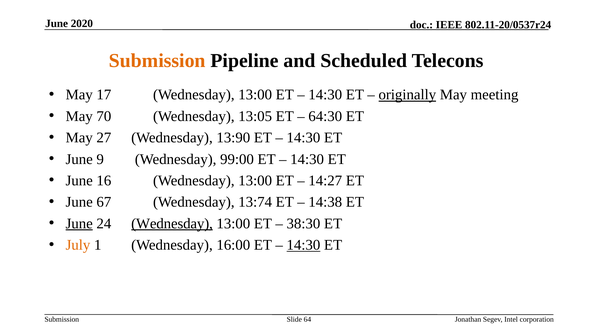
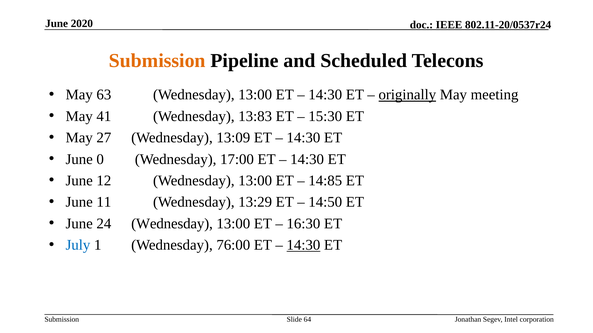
17: 17 -> 63 (104, 95)
70: 70 -> 41 (104, 116)
13:05: 13:05 -> 13:83 (255, 116)
64:30: 64:30 -> 15:30 (325, 116)
13:90: 13:90 -> 13:09 (233, 138)
9: 9 -> 0 (100, 159)
99:00: 99:00 -> 17:00 (237, 159)
16: 16 -> 12 (104, 181)
14:27: 14:27 -> 14:85 (325, 181)
67: 67 -> 11 (104, 202)
13:74: 13:74 -> 13:29 (255, 202)
14:38: 14:38 -> 14:50 (325, 202)
June underline: present -> none (79, 224)
Wednesday underline: present -> none (172, 224)
38:30: 38:30 -> 16:30 (303, 224)
July colour: orange -> blue (78, 245)
16:00: 16:00 -> 76:00 (233, 245)
